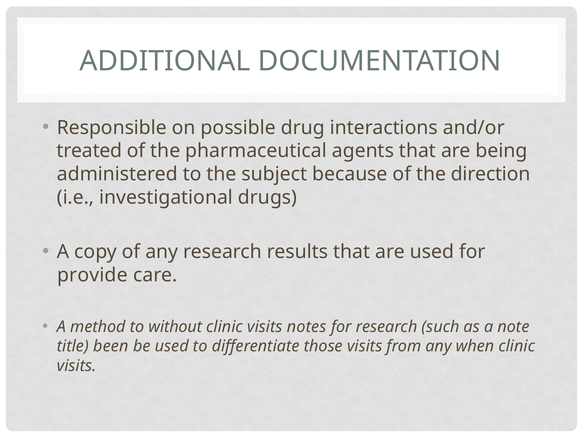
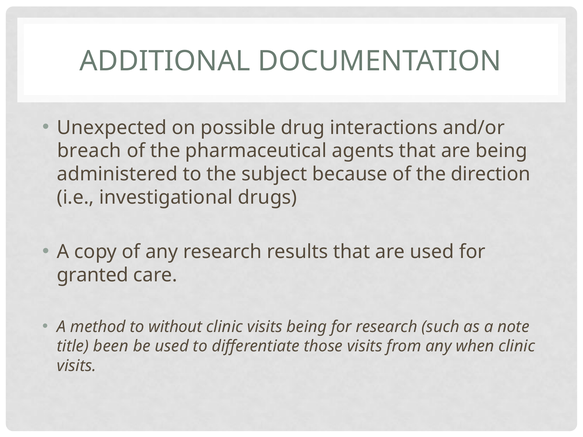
Responsible: Responsible -> Unexpected (112, 128)
treated: treated -> breach (89, 151)
provide: provide -> granted (93, 275)
visits notes: notes -> being (307, 327)
